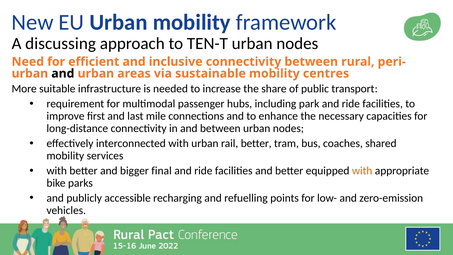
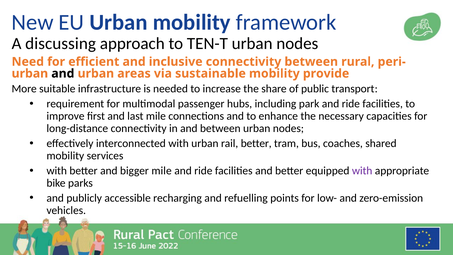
centres: centres -> provide (326, 73)
bigger final: final -> mile (162, 171)
with colour: orange -> purple (362, 171)
